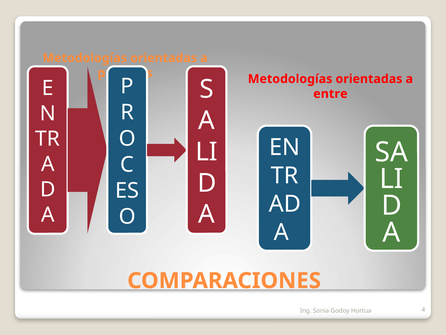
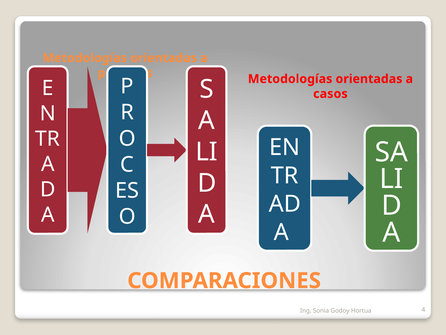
entre: entre -> casos (330, 94)
